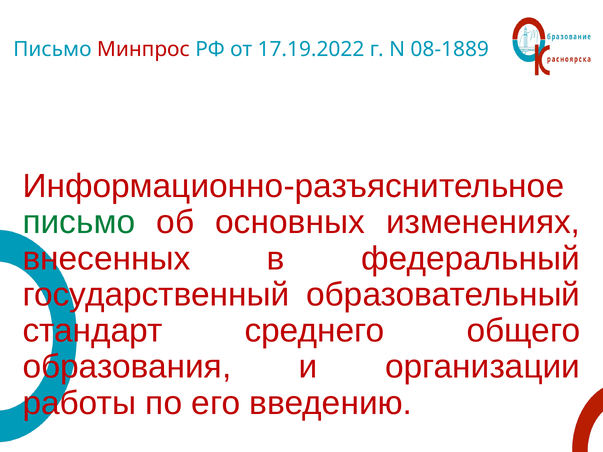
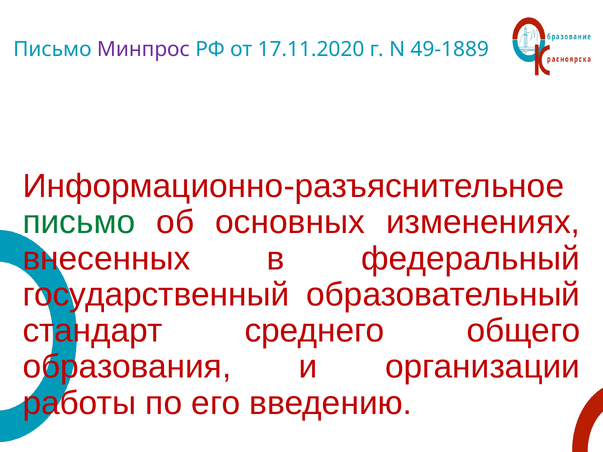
Минпрос colour: red -> purple (143, 49)
17.19.2022: 17.19.2022 -> 17.11.2020 (311, 49)
08-1889: 08-1889 -> 49-1889 (450, 49)
